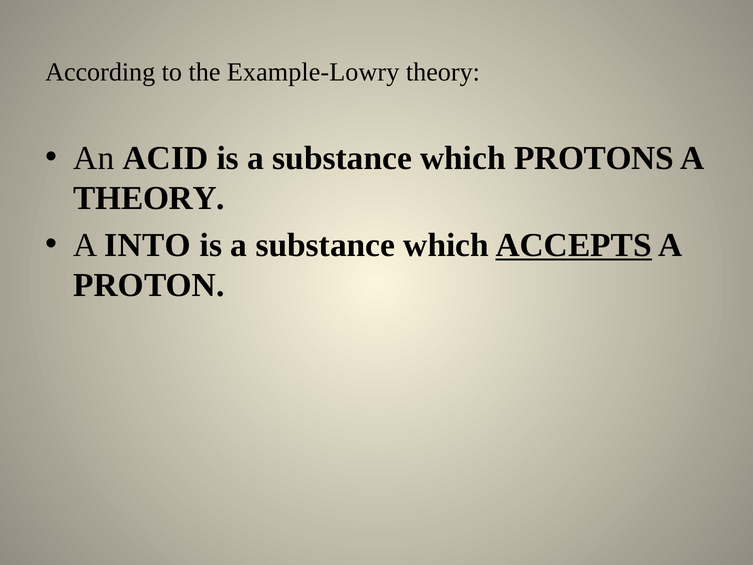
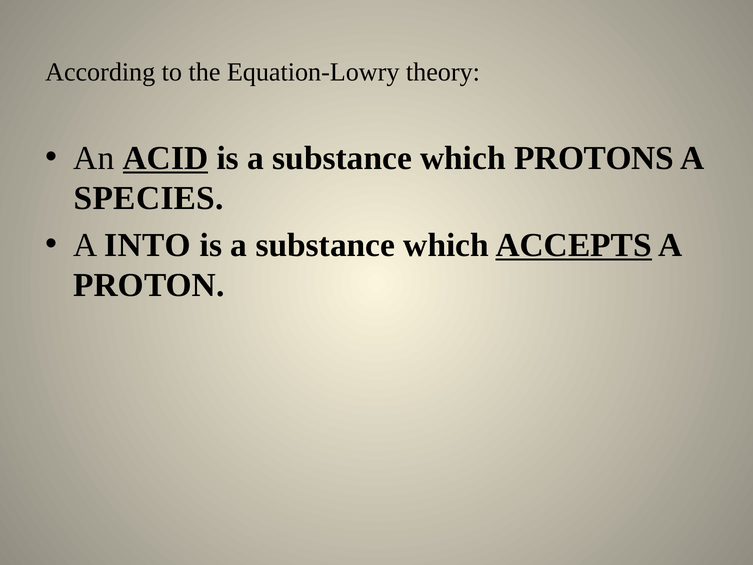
Example-Lowry: Example-Lowry -> Equation-Lowry (313, 72)
ACID underline: none -> present (166, 158)
THEORY: THEORY -> SPECIES (149, 198)
